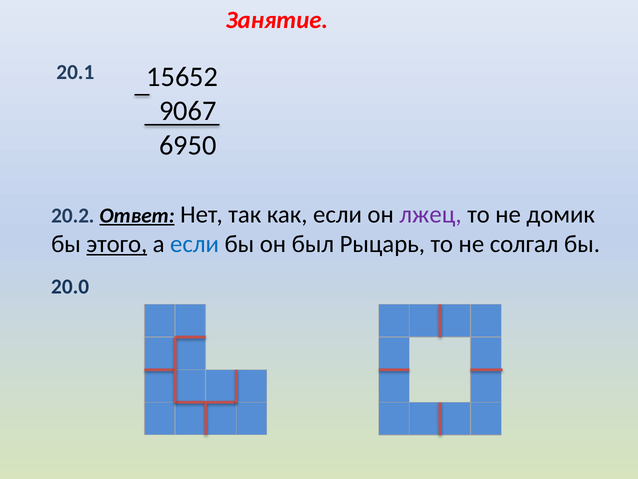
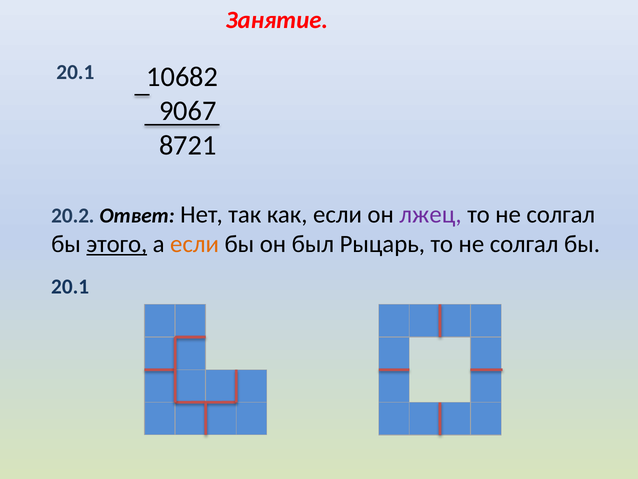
15652: 15652 -> 10682 (182, 77)
6950: 6950 -> 8721 (188, 145)
Ответ underline: present -> none (137, 215)
домик: домик -> солгал (561, 214)
если colour: blue -> orange (195, 244)
20.0: 20.0 -> 20.1 (70, 287)
